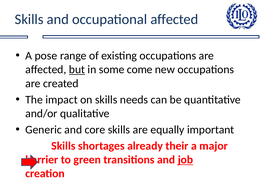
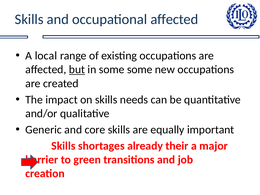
pose: pose -> local (46, 56)
some come: come -> some (140, 70)
job underline: present -> none (185, 160)
